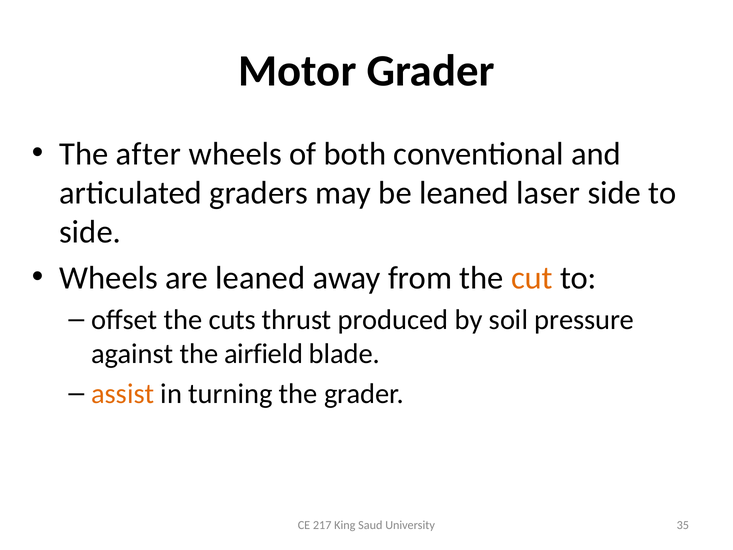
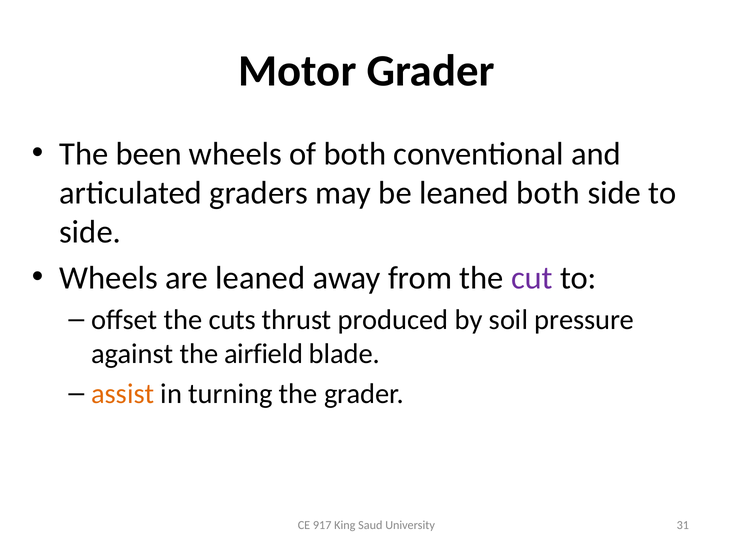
after: after -> been (149, 154)
leaned laser: laser -> both (548, 193)
cut colour: orange -> purple (532, 278)
217: 217 -> 917 (322, 525)
35: 35 -> 31 (683, 525)
